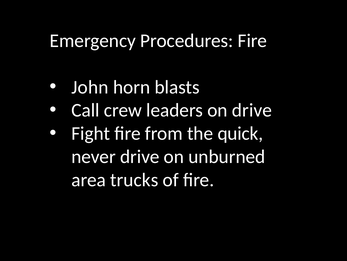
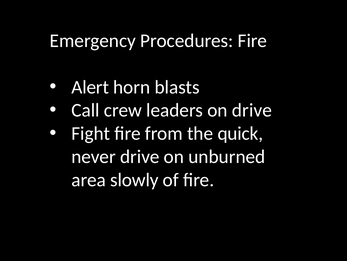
John: John -> Alert (90, 87)
trucks: trucks -> slowly (134, 179)
